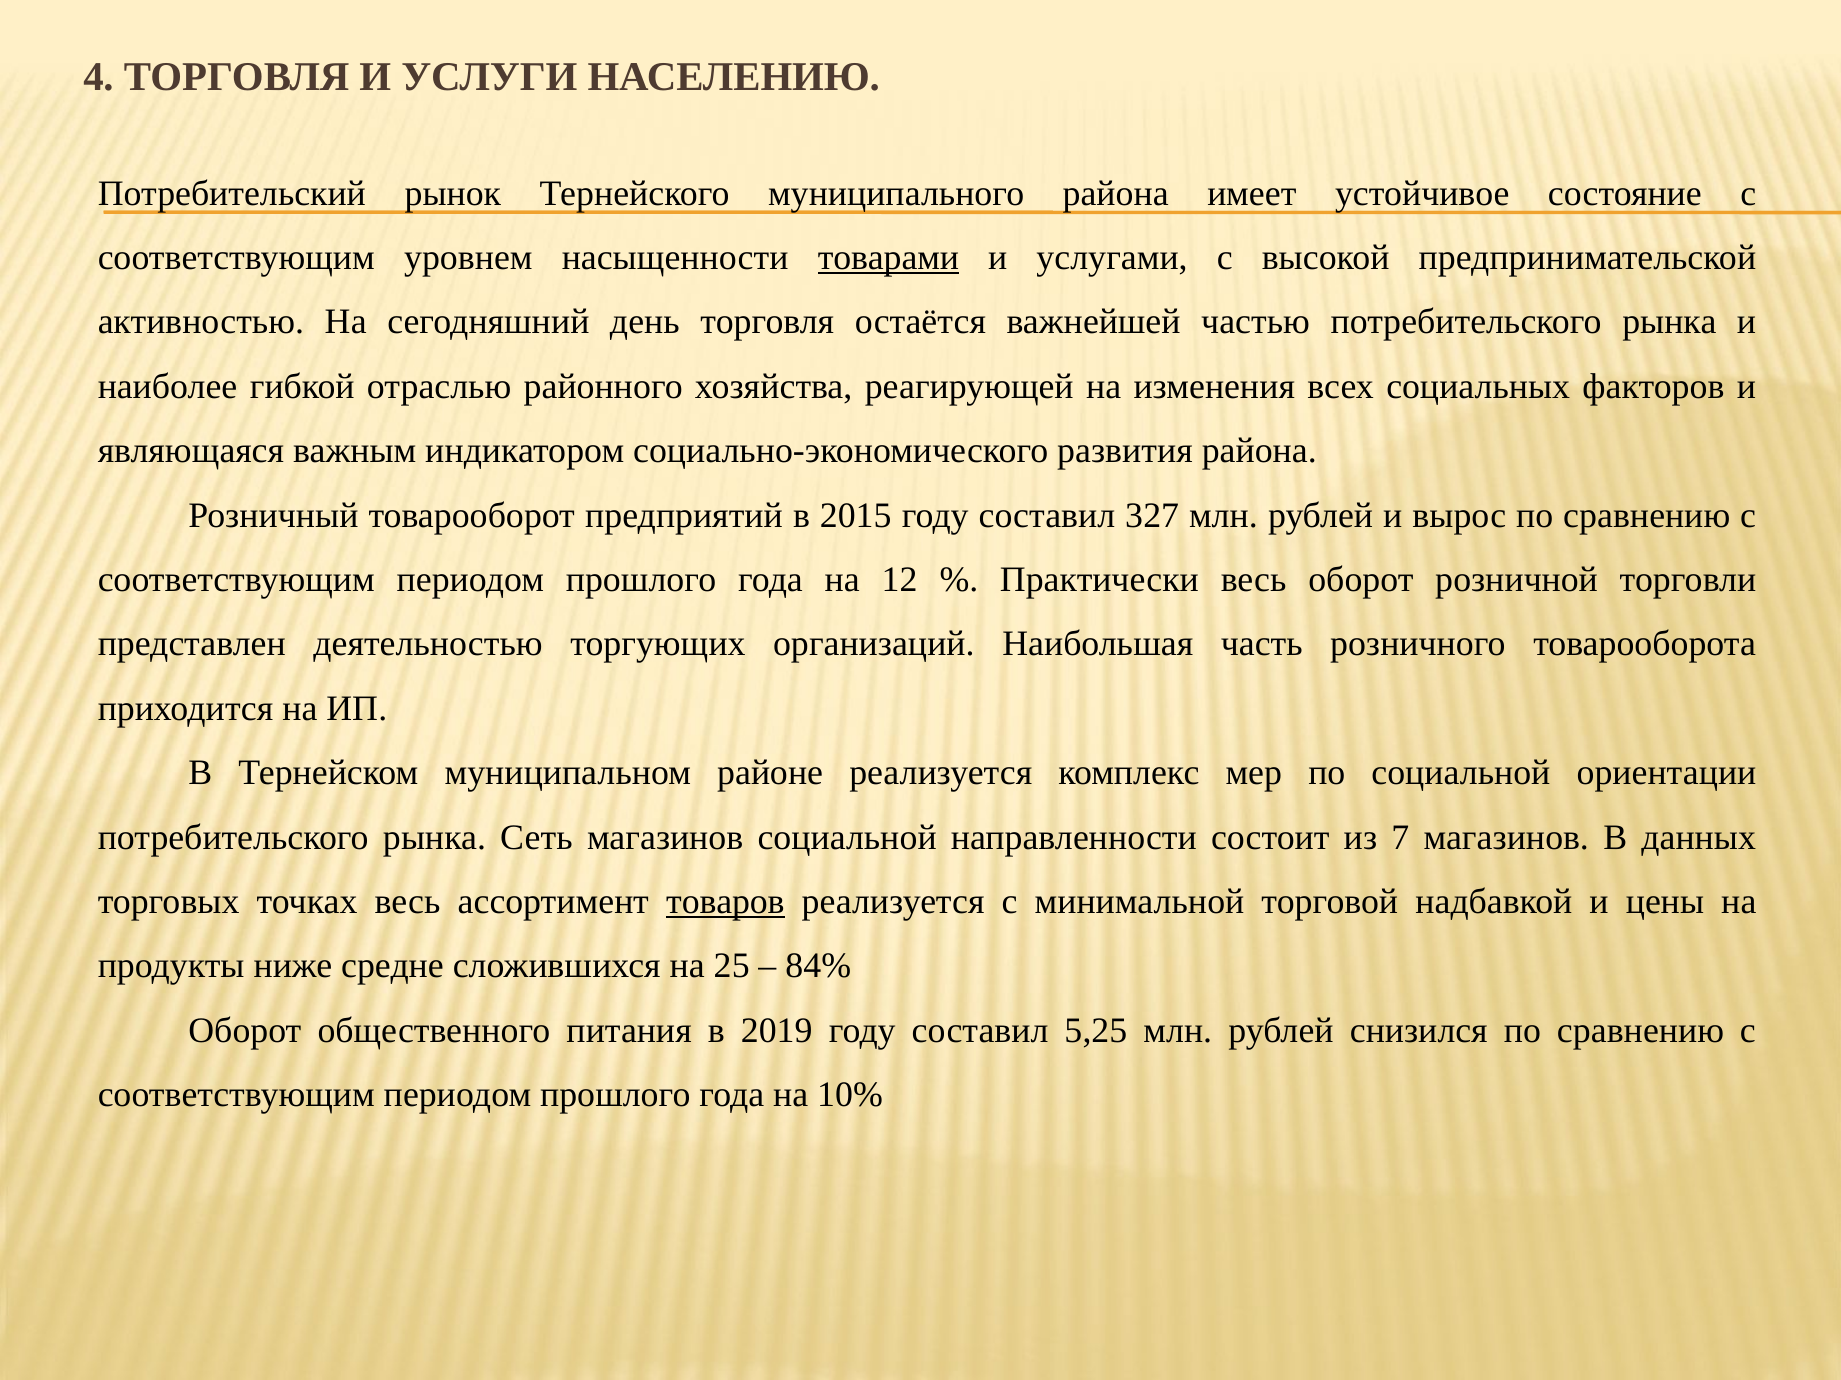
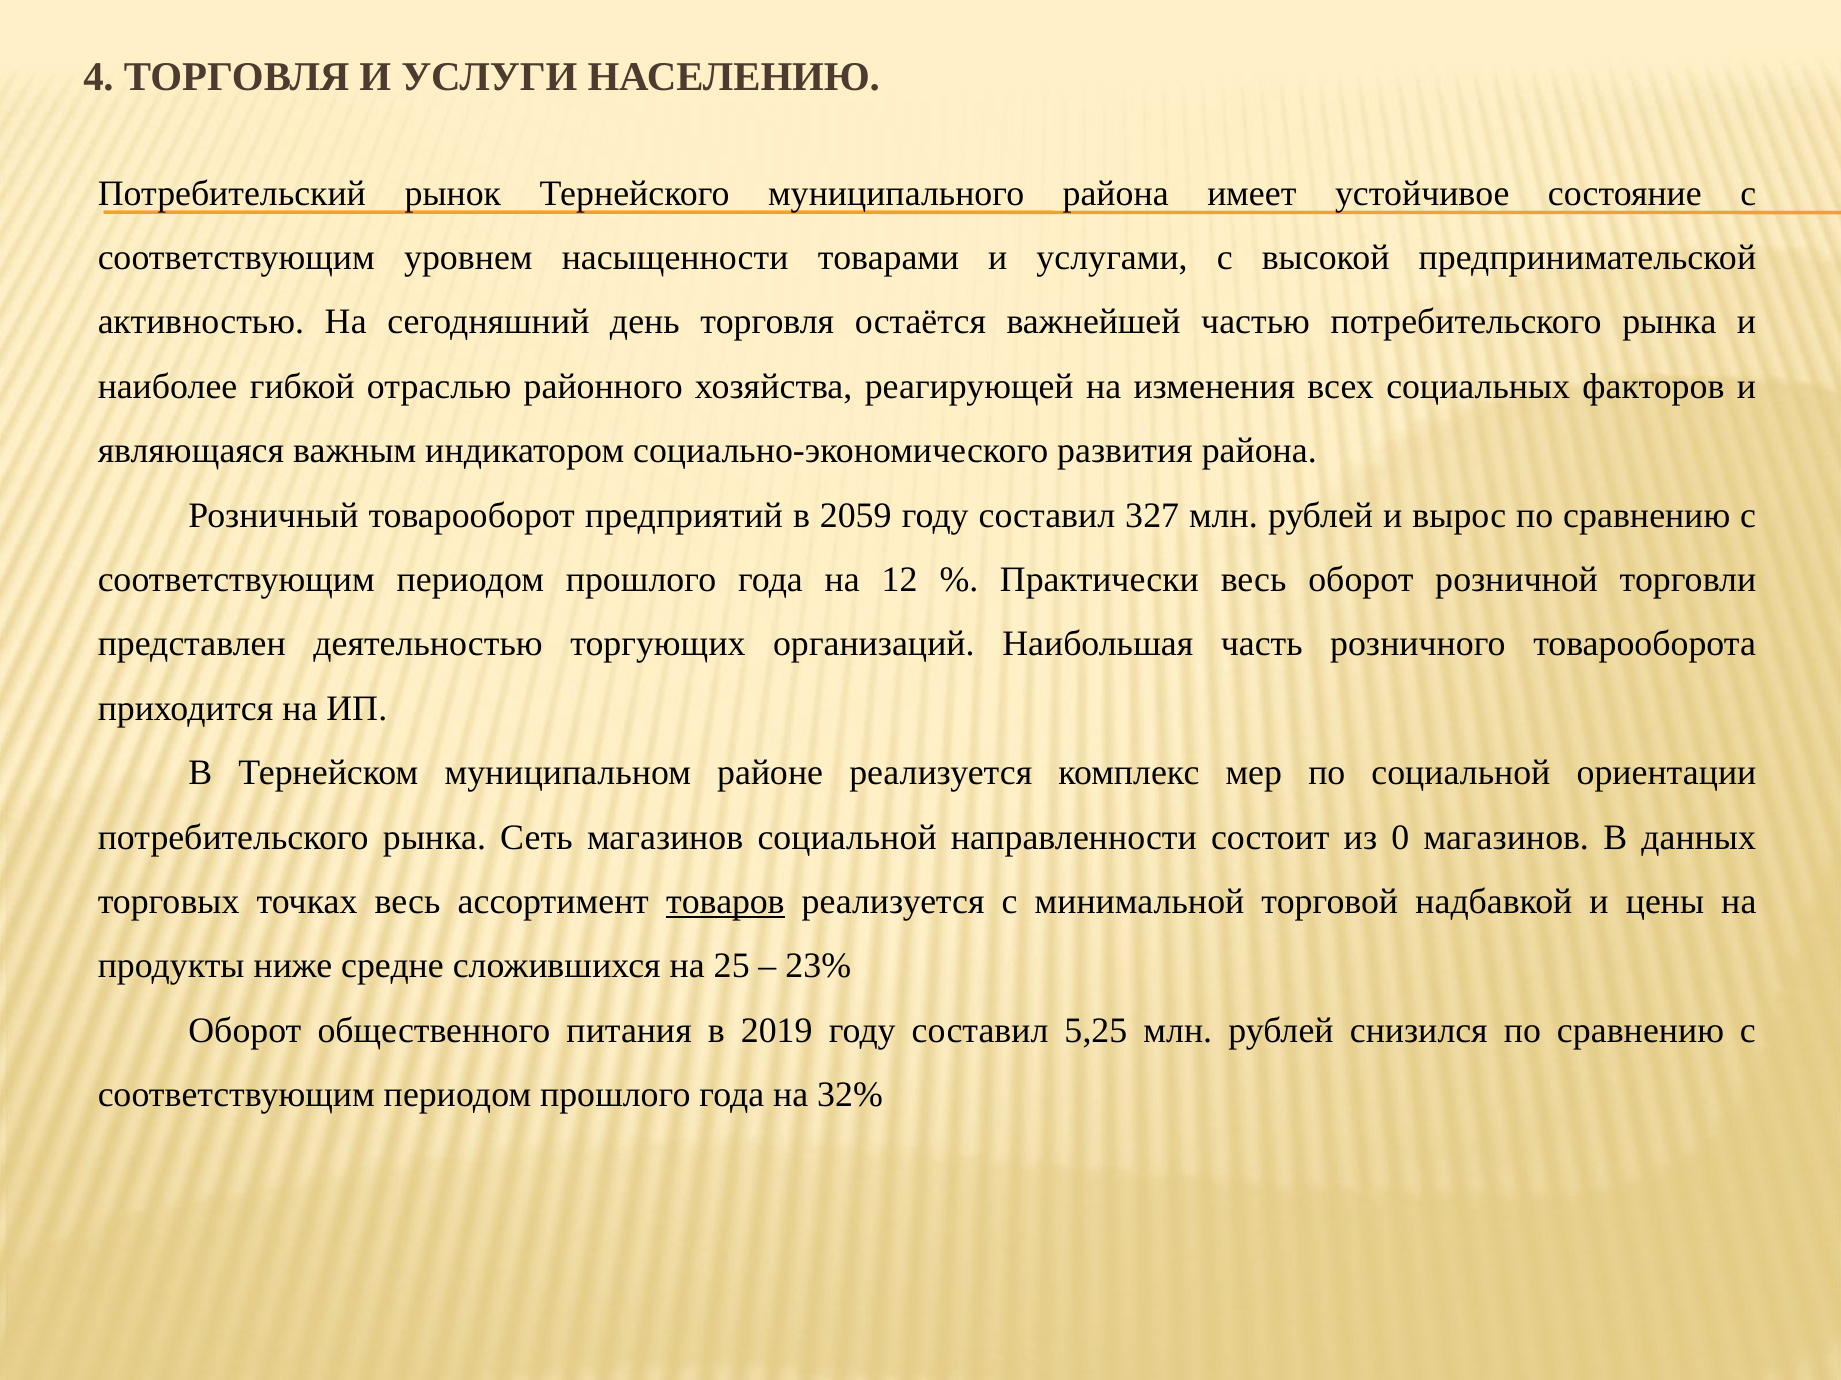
товарами underline: present -> none (888, 258)
2015: 2015 -> 2059 (856, 516)
7: 7 -> 0 (1400, 838)
84%: 84% -> 23% (818, 967)
10%: 10% -> 32% (850, 1095)
